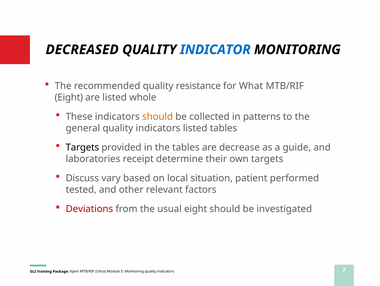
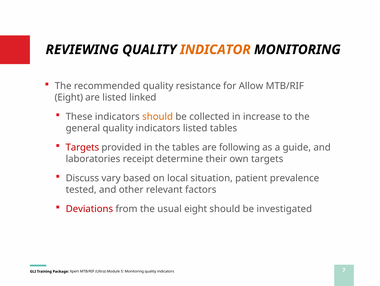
DECREASED: DECREASED -> REVIEWING (82, 50)
INDICATOR colour: blue -> orange (215, 50)
What: What -> Allow (251, 86)
whole: whole -> linked (143, 98)
patterns: patterns -> increase (262, 117)
Targets colour: black -> red (82, 147)
decrease: decrease -> following (240, 147)
performed: performed -> prevalence (294, 178)
